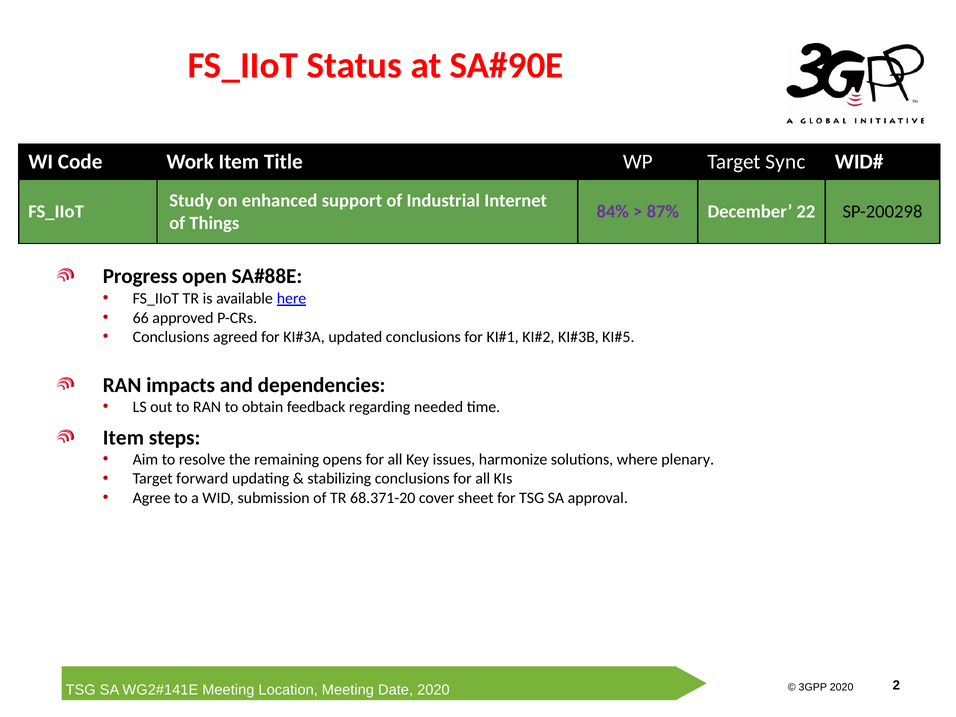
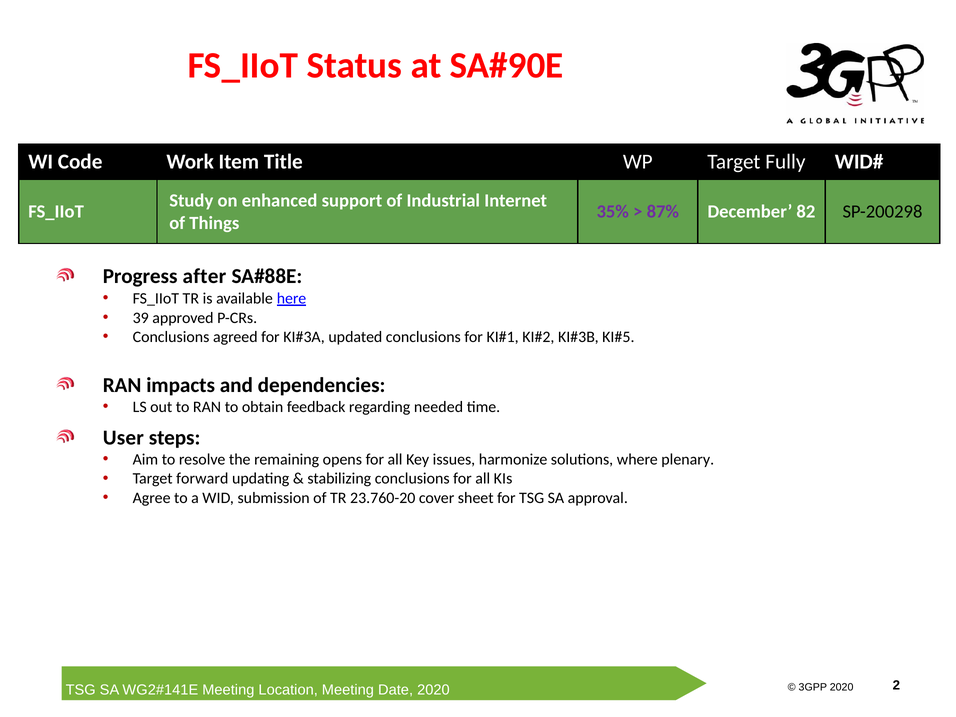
Sync: Sync -> Fully (785, 162)
84%: 84% -> 35% (613, 212)
22: 22 -> 82 (806, 212)
open: open -> after (204, 276)
66: 66 -> 39 (141, 318)
Item: Item -> User (123, 438)
68.371-20: 68.371-20 -> 23.760-20 (383, 498)
